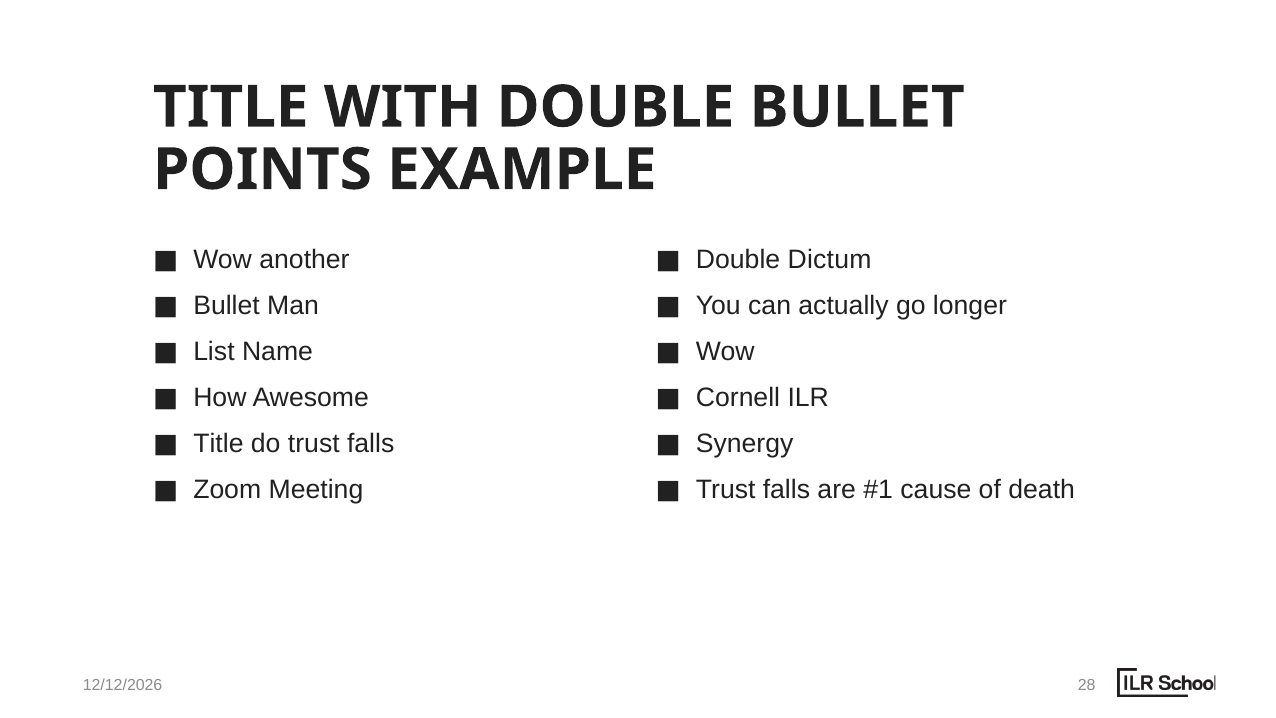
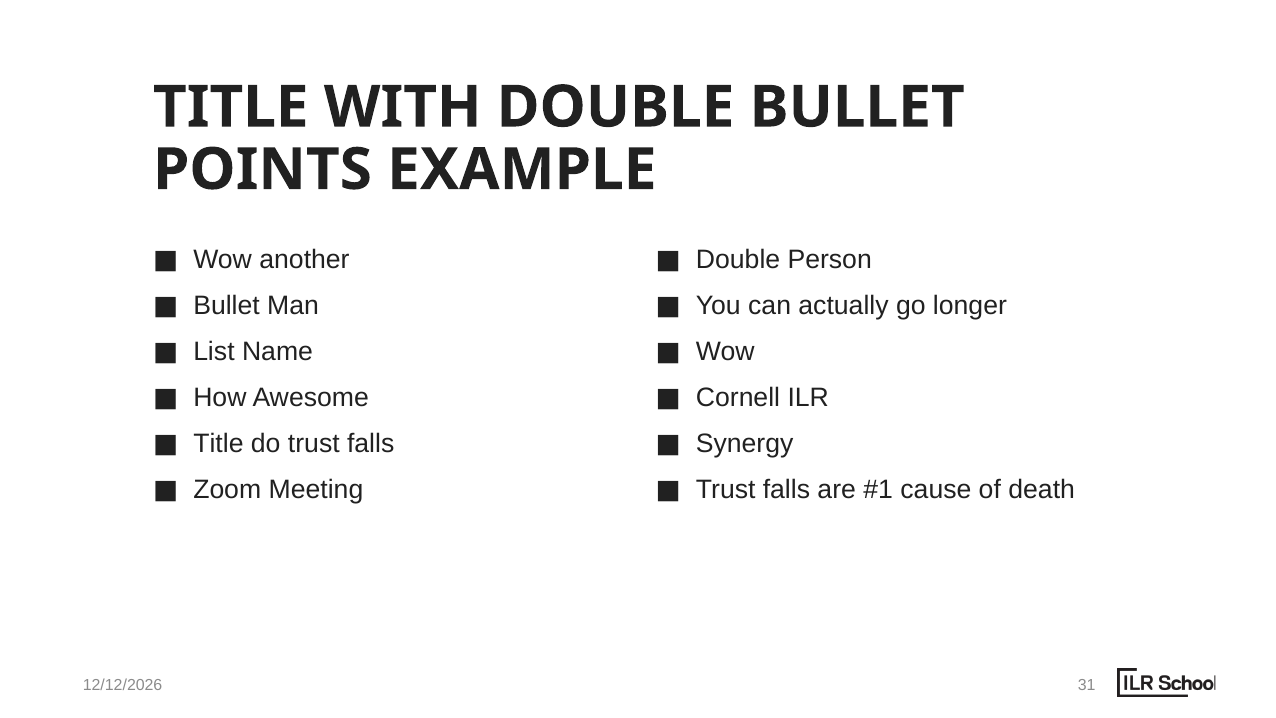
Dictum: Dictum -> Person (830, 259)
28: 28 -> 31 (1087, 685)
